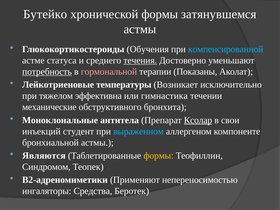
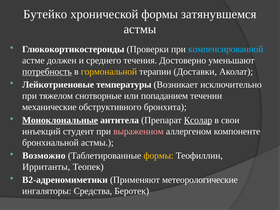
Обучения: Обучения -> Проверки (148, 49)
статуса: статуса -> должен (62, 60)
течения underline: present -> none (140, 60)
гормональной colour: pink -> yellow (109, 72)
Показаны: Показаны -> Доставки (195, 72)
эффективна: эффективна -> снотворные (98, 96)
гимнастика: гимнастика -> попаданием (164, 96)
Моноклональные underline: none -> present (60, 120)
выраженном colour: light blue -> pink (138, 131)
Являются: Являются -> Возможно (44, 156)
Синдромом: Синдромом -> Ирританты (46, 167)
непереносимостью: непереносимостью -> метеорологические (200, 180)
